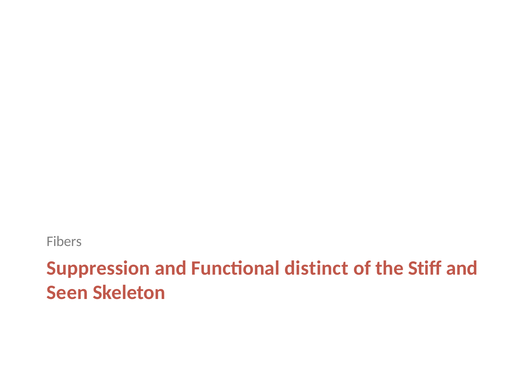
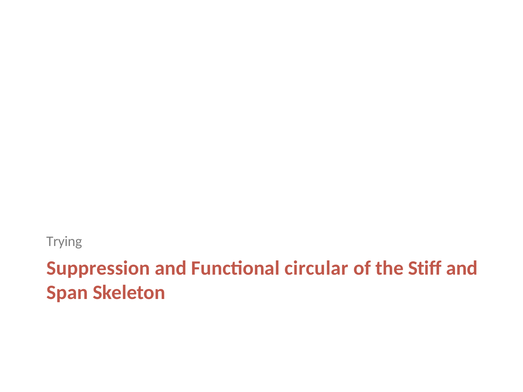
Fibers: Fibers -> Trying (64, 242)
distinct: distinct -> circular (316, 268)
Seen: Seen -> Span (67, 293)
